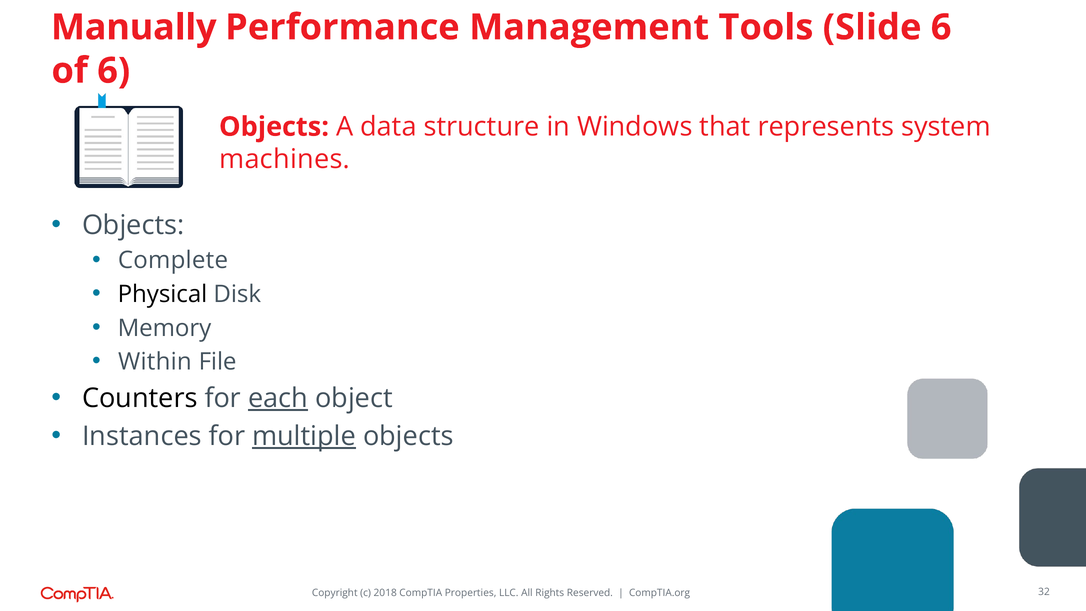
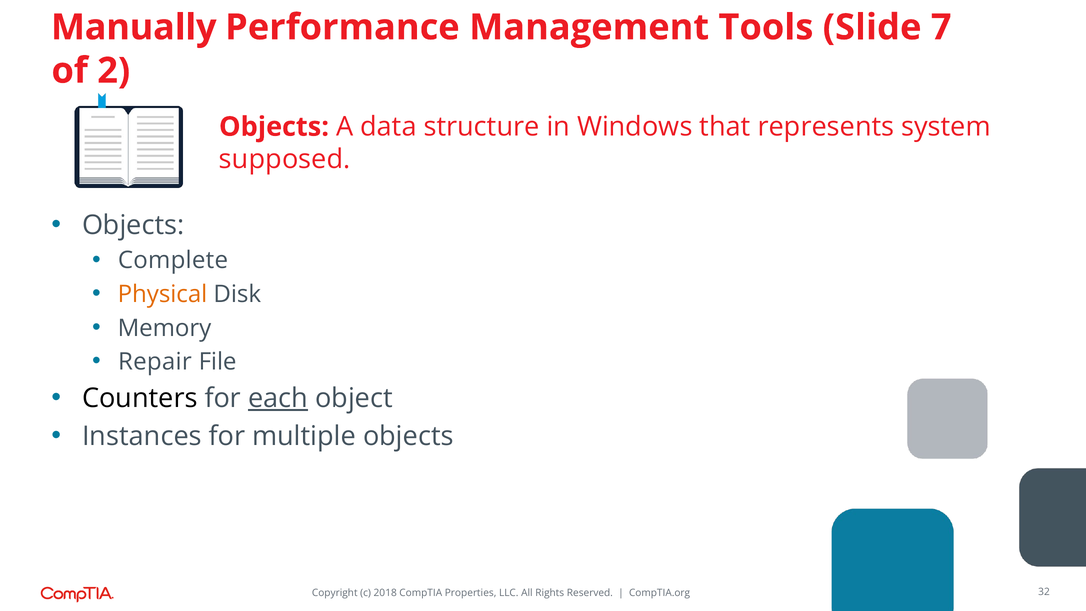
Slide 6: 6 -> 7 (941, 27)
of 6: 6 -> 2 (114, 71)
machines: machines -> supposed (285, 159)
Physical colour: black -> orange (162, 294)
Within: Within -> Repair (155, 362)
multiple underline: present -> none (304, 436)
